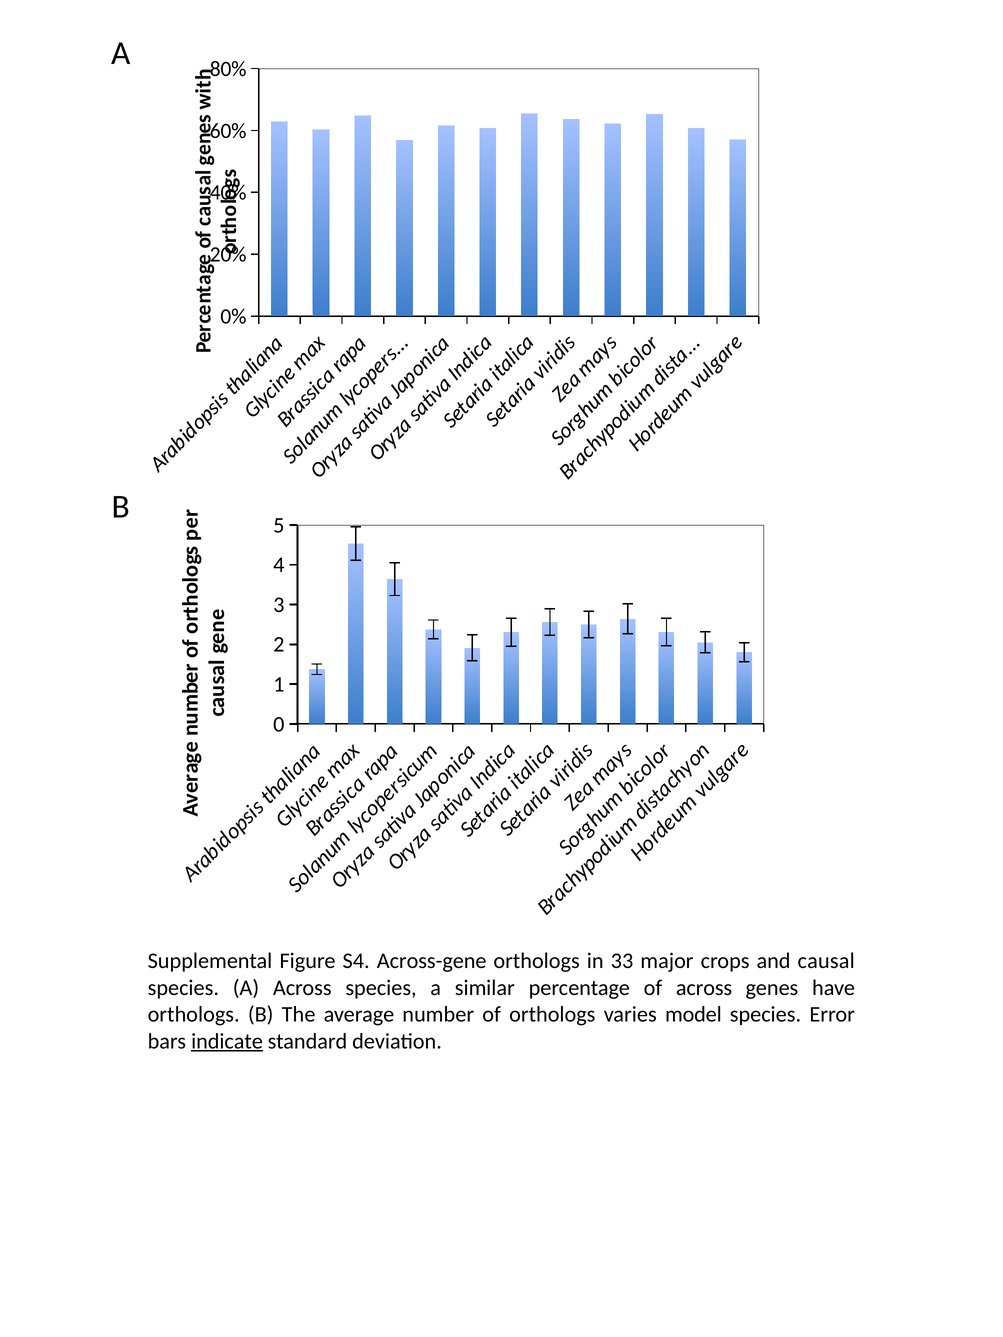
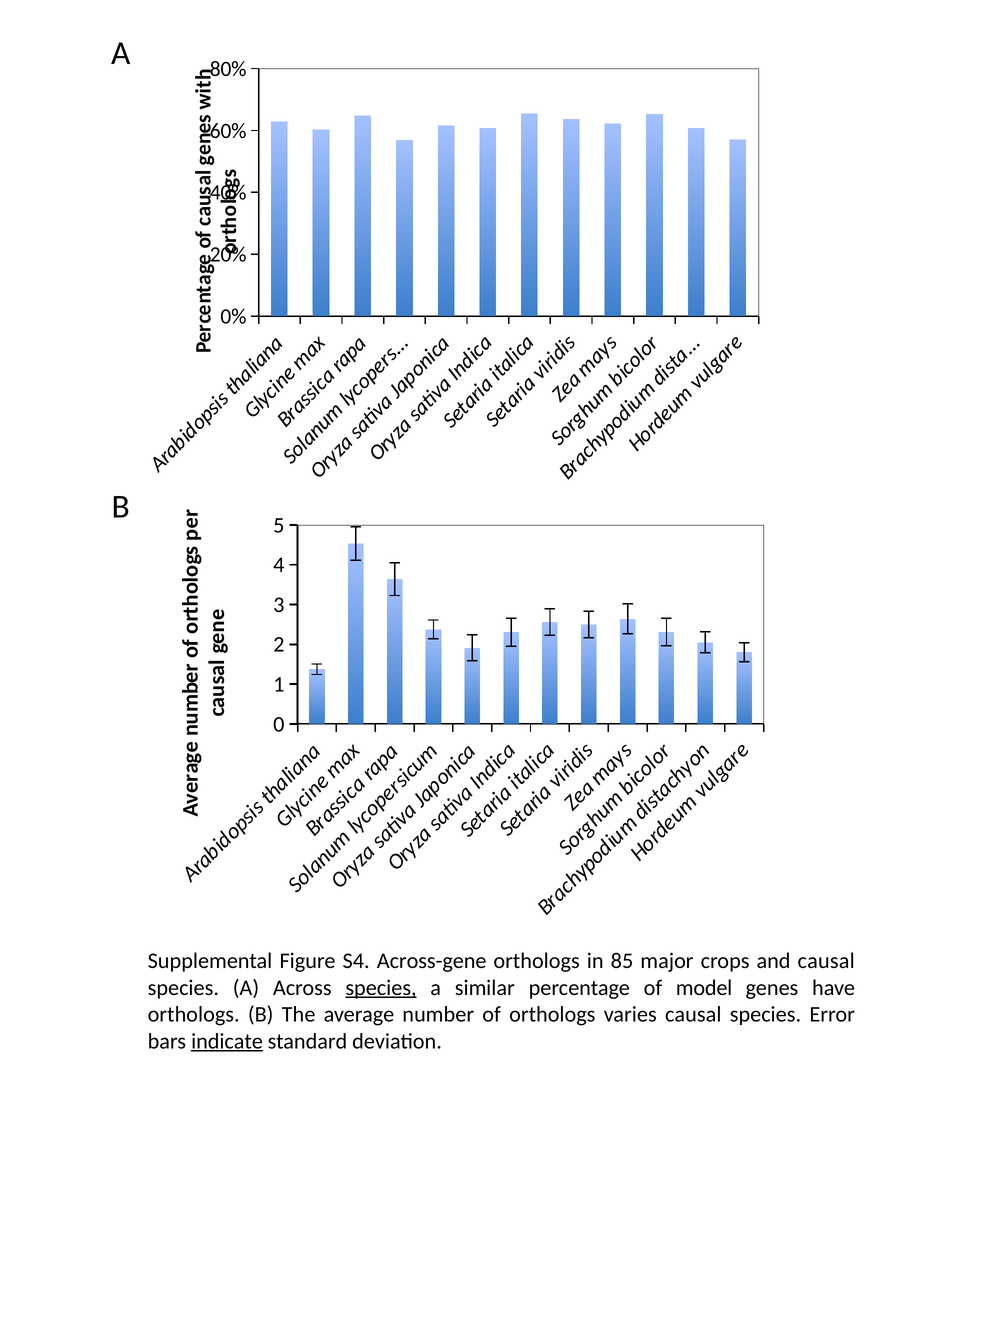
33: 33 -> 85 (622, 961)
species underline: none -> present (381, 988)
of across: across -> model (704, 988)
varies model: model -> causal (693, 1015)
